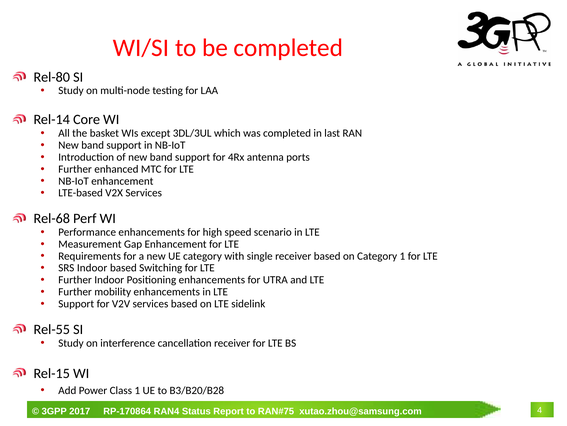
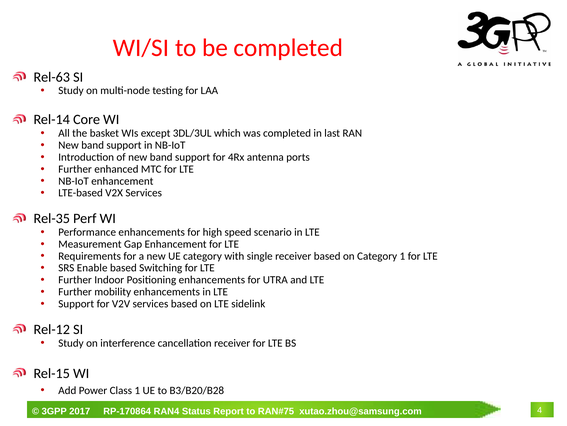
Rel-80: Rel-80 -> Rel-63 (52, 77)
Rel-68: Rel-68 -> Rel-35 (52, 218)
SRS Indoor: Indoor -> Enable (92, 268)
Rel-55: Rel-55 -> Rel-12 (52, 329)
